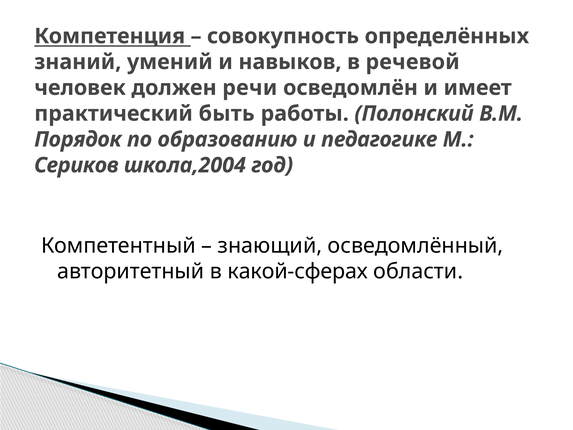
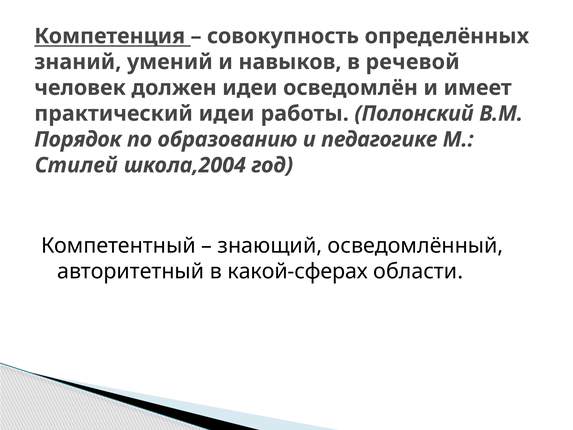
должен речи: речи -> идеи (250, 88)
практический быть: быть -> идеи (227, 114)
Сериков: Сериков -> Стилей (76, 165)
